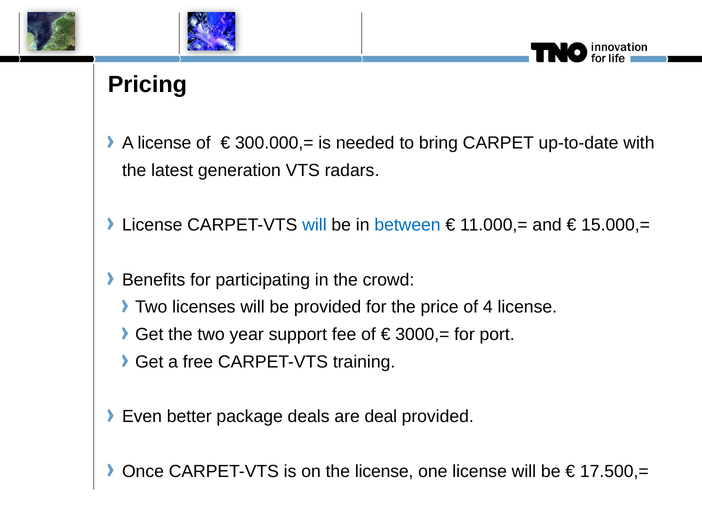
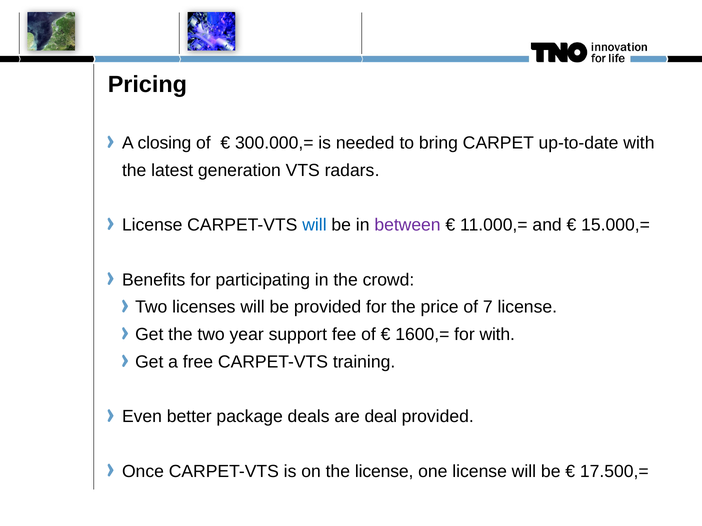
A license: license -> closing (164, 143)
between colour: blue -> purple (408, 225)
4: 4 -> 7 (488, 307)
3000,=: 3000,= -> 1600,= (422, 335)
for port: port -> with (497, 335)
